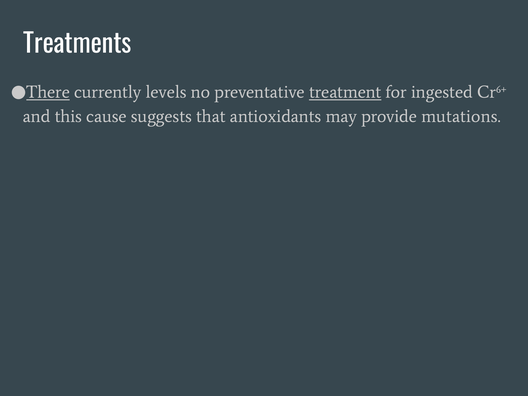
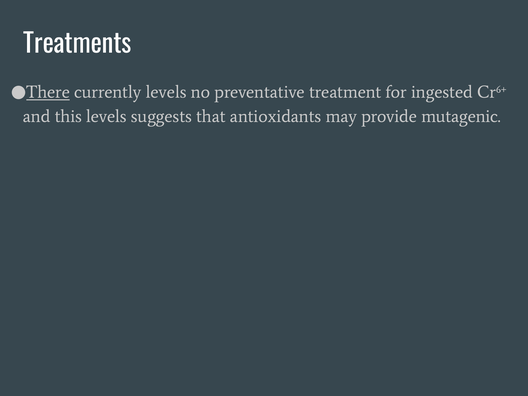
treatment underline: present -> none (345, 92)
this cause: cause -> levels (106, 116)
mutations: mutations -> mutagenic (461, 116)
